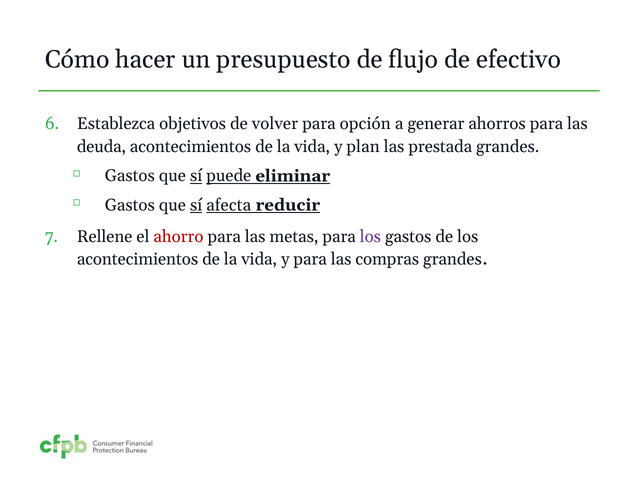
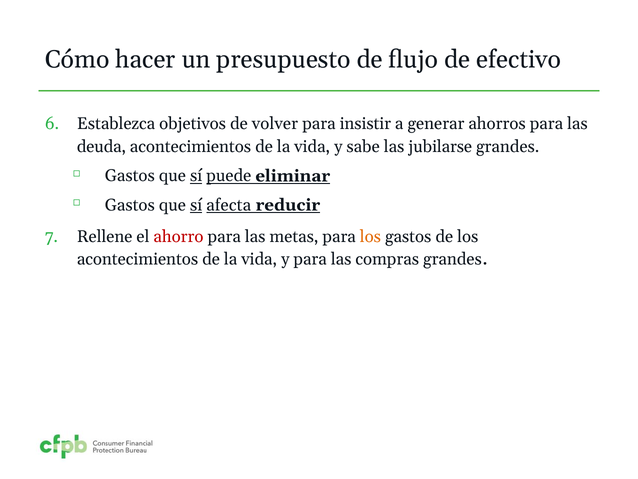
opción: opción -> insistir (365, 124)
plan: plan -> sabe (363, 147)
prestada: prestada -> jubilarse (440, 147)
los colour: purple -> orange (370, 237)
